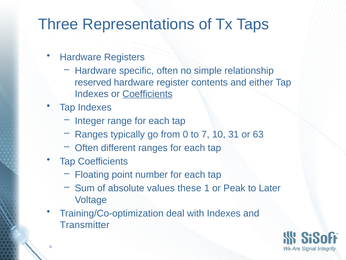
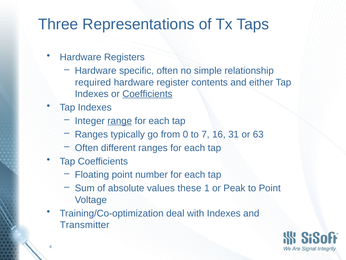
reserved: reserved -> required (93, 82)
range underline: none -> present (120, 121)
10: 10 -> 16 (219, 134)
to Later: Later -> Point (270, 188)
